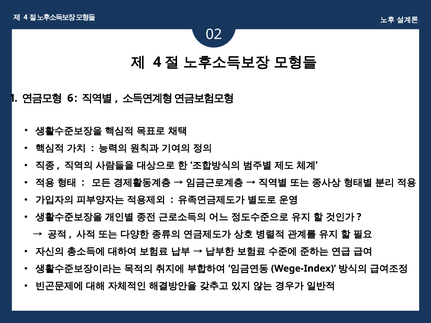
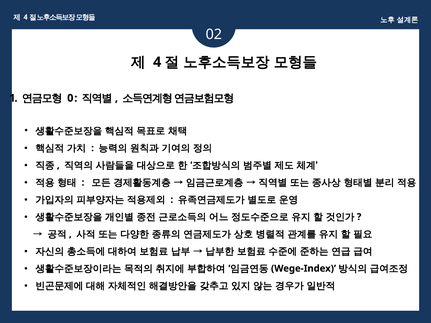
6: 6 -> 0 (70, 98)
